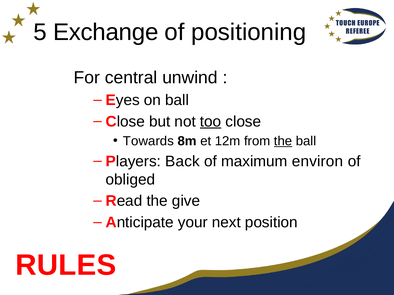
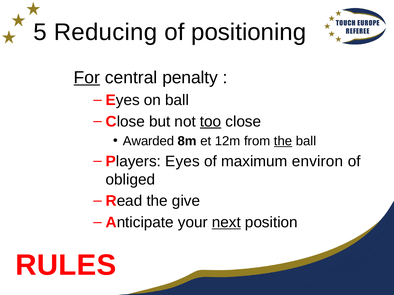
Exchange: Exchange -> Reducing (105, 32)
For underline: none -> present (87, 78)
unwind: unwind -> penalty (190, 78)
Towards: Towards -> Awarded (149, 141)
Players Back: Back -> Eyes (182, 162)
next underline: none -> present (226, 223)
